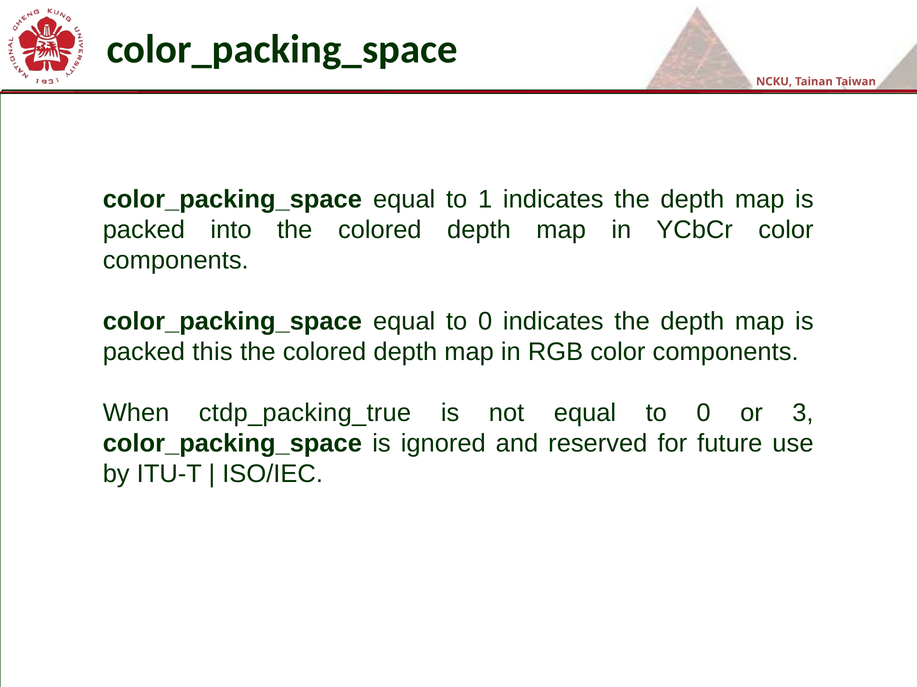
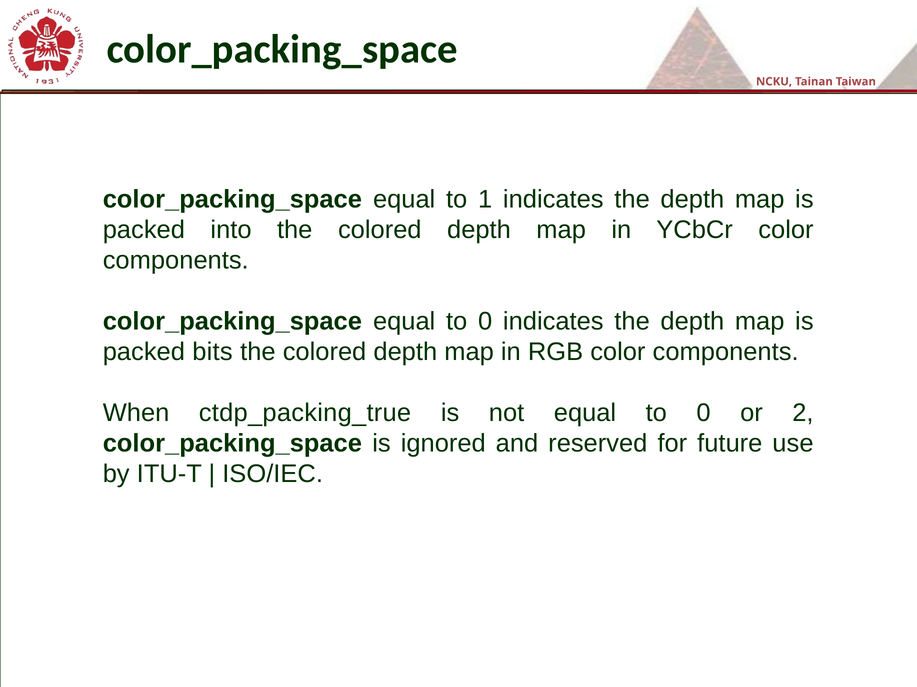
this: this -> bits (212, 352)
3: 3 -> 2 (803, 413)
